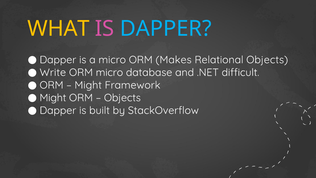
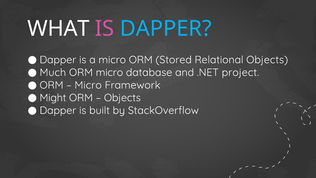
WHAT colour: yellow -> white (59, 28)
Makes: Makes -> Stored (174, 60)
Write: Write -> Much (53, 72)
difficult: difficult -> project (240, 72)
Might: Might -> Micro (88, 85)
